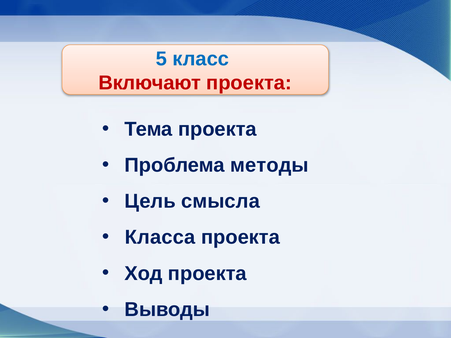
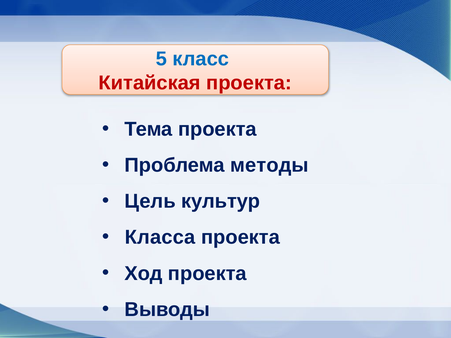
Включают: Включают -> Китайская (150, 83)
смысла: смысла -> культур (221, 201)
